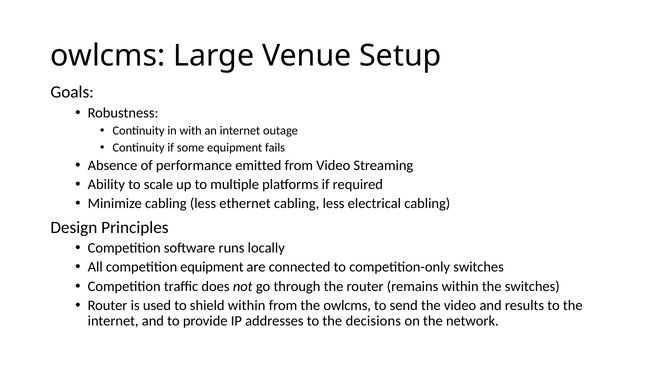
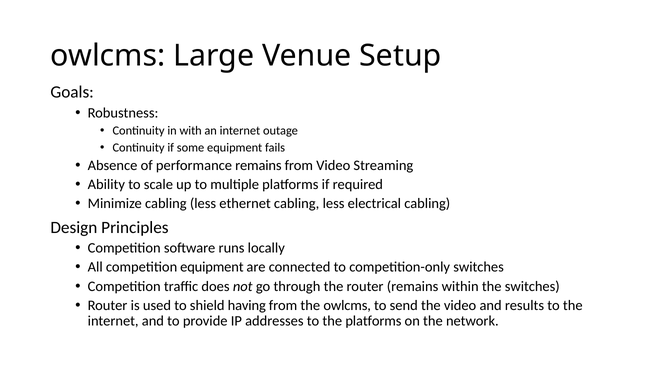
performance emitted: emitted -> remains (258, 166)
shield within: within -> having (247, 306)
the decisions: decisions -> platforms (373, 321)
